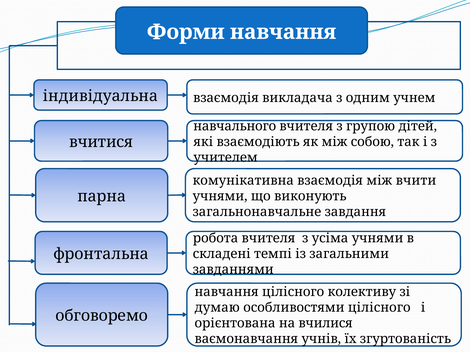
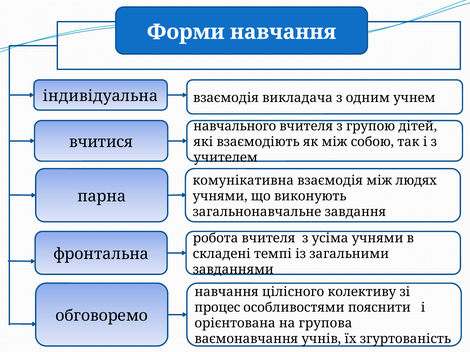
вчити: вчити -> людях (416, 181)
думаю: думаю -> процес (217, 308)
особливостями цілісного: цілісного -> пояснити (379, 308)
вчилися: вчилися -> групова (325, 324)
